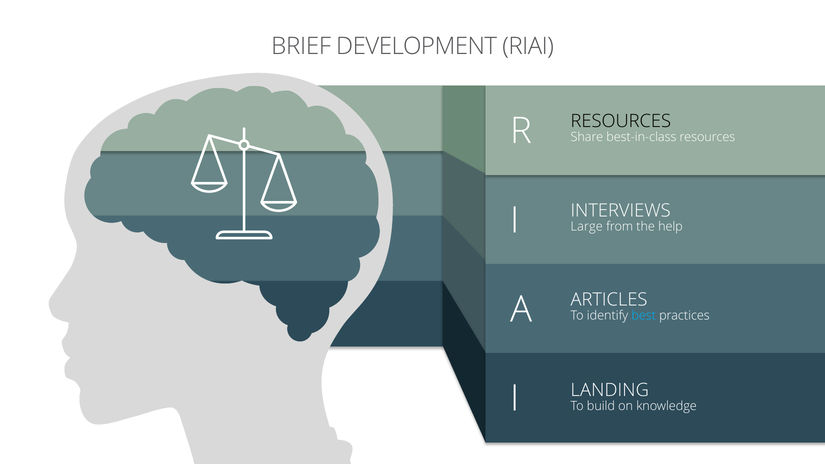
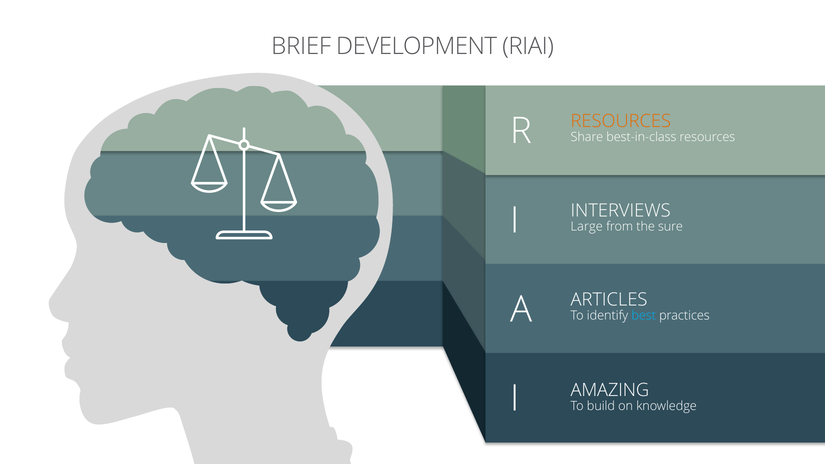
RESOURCES colour: black -> orange (621, 121)
help: help -> sure (670, 227)
LANDING: LANDING -> AMAZING (610, 390)
